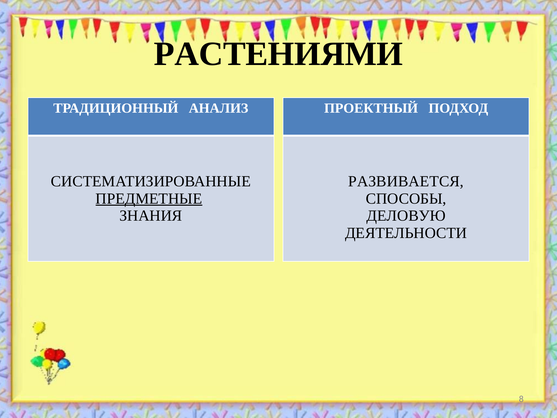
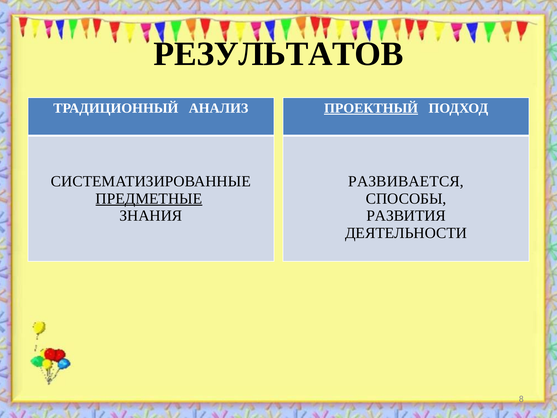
РАСТЕНИЯМИ: РАСТЕНИЯМИ -> РЕЗУЛЬТАТОВ (279, 54)
ПРОЕКТНЫЙ underline: none -> present (371, 108)
ДЕЛОВУЮ: ДЕЛОВУЮ -> РАЗВИТИЯ (406, 216)
